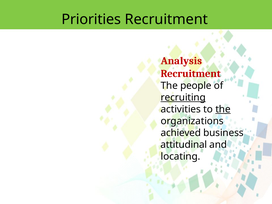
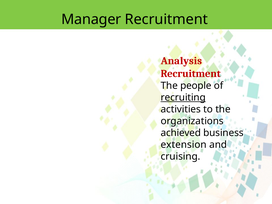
Priorities: Priorities -> Manager (91, 19)
the underline: present -> none (223, 109)
attitudinal: attitudinal -> extension (184, 145)
locating: locating -> cruising (181, 156)
